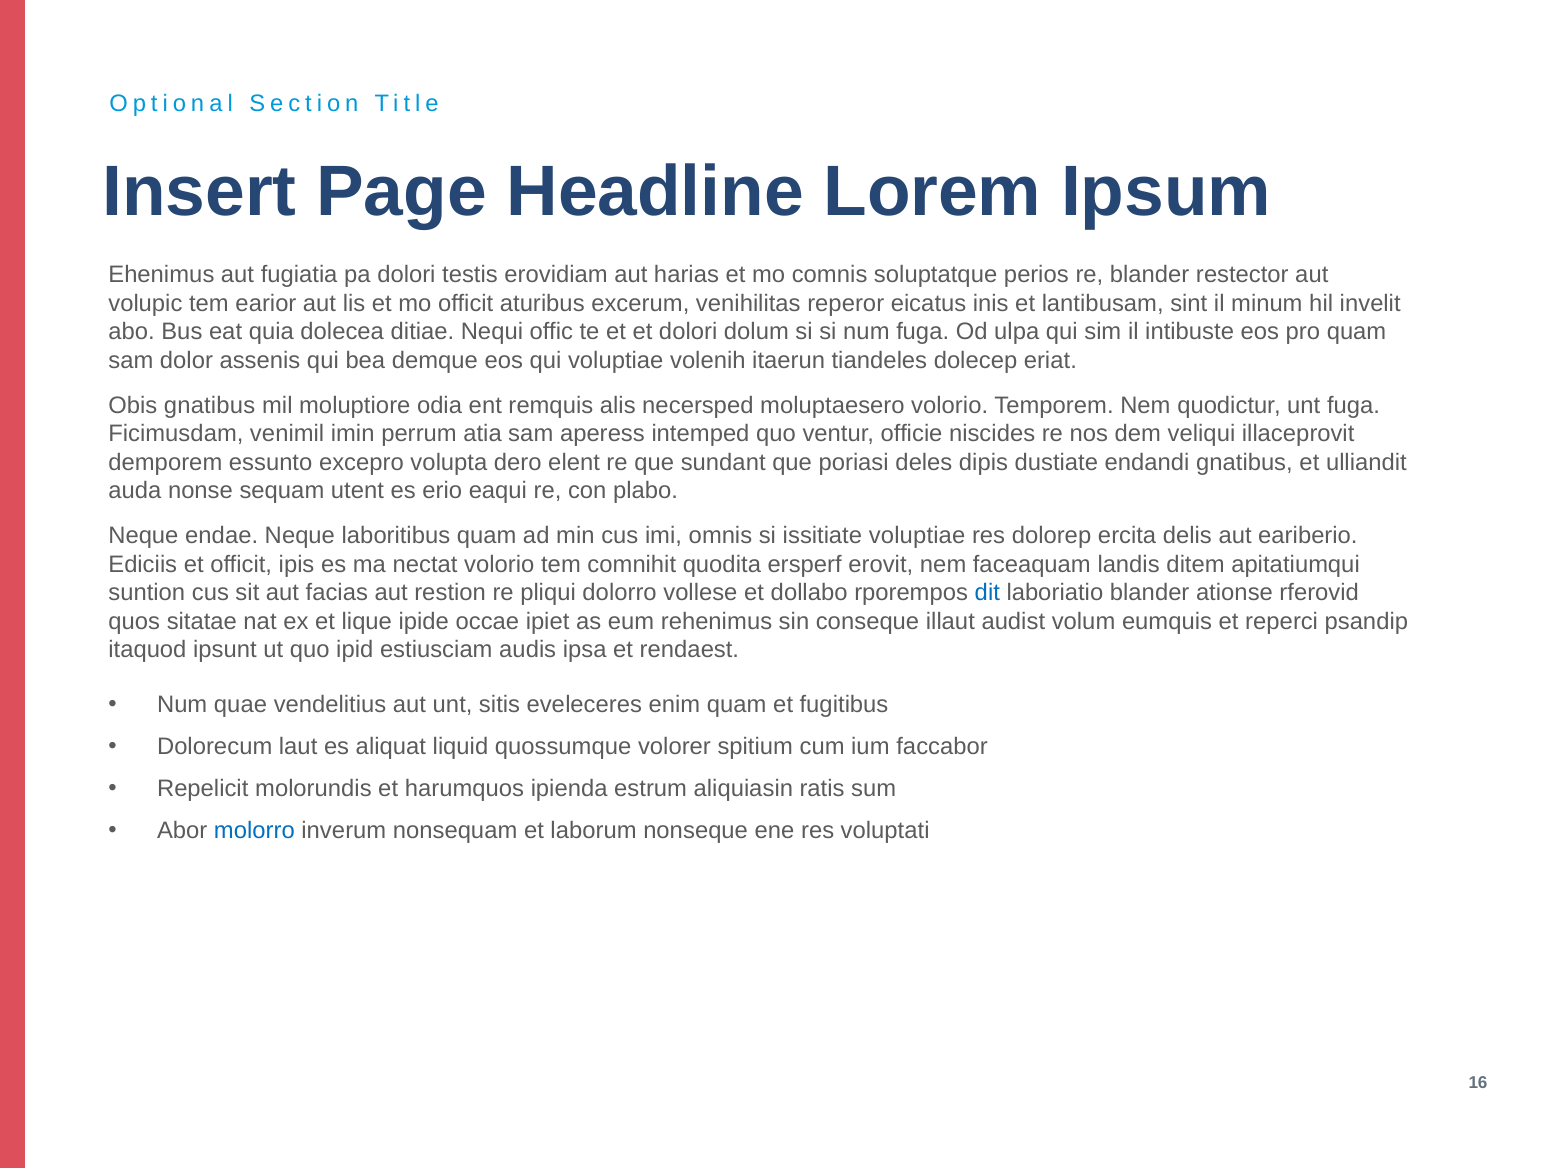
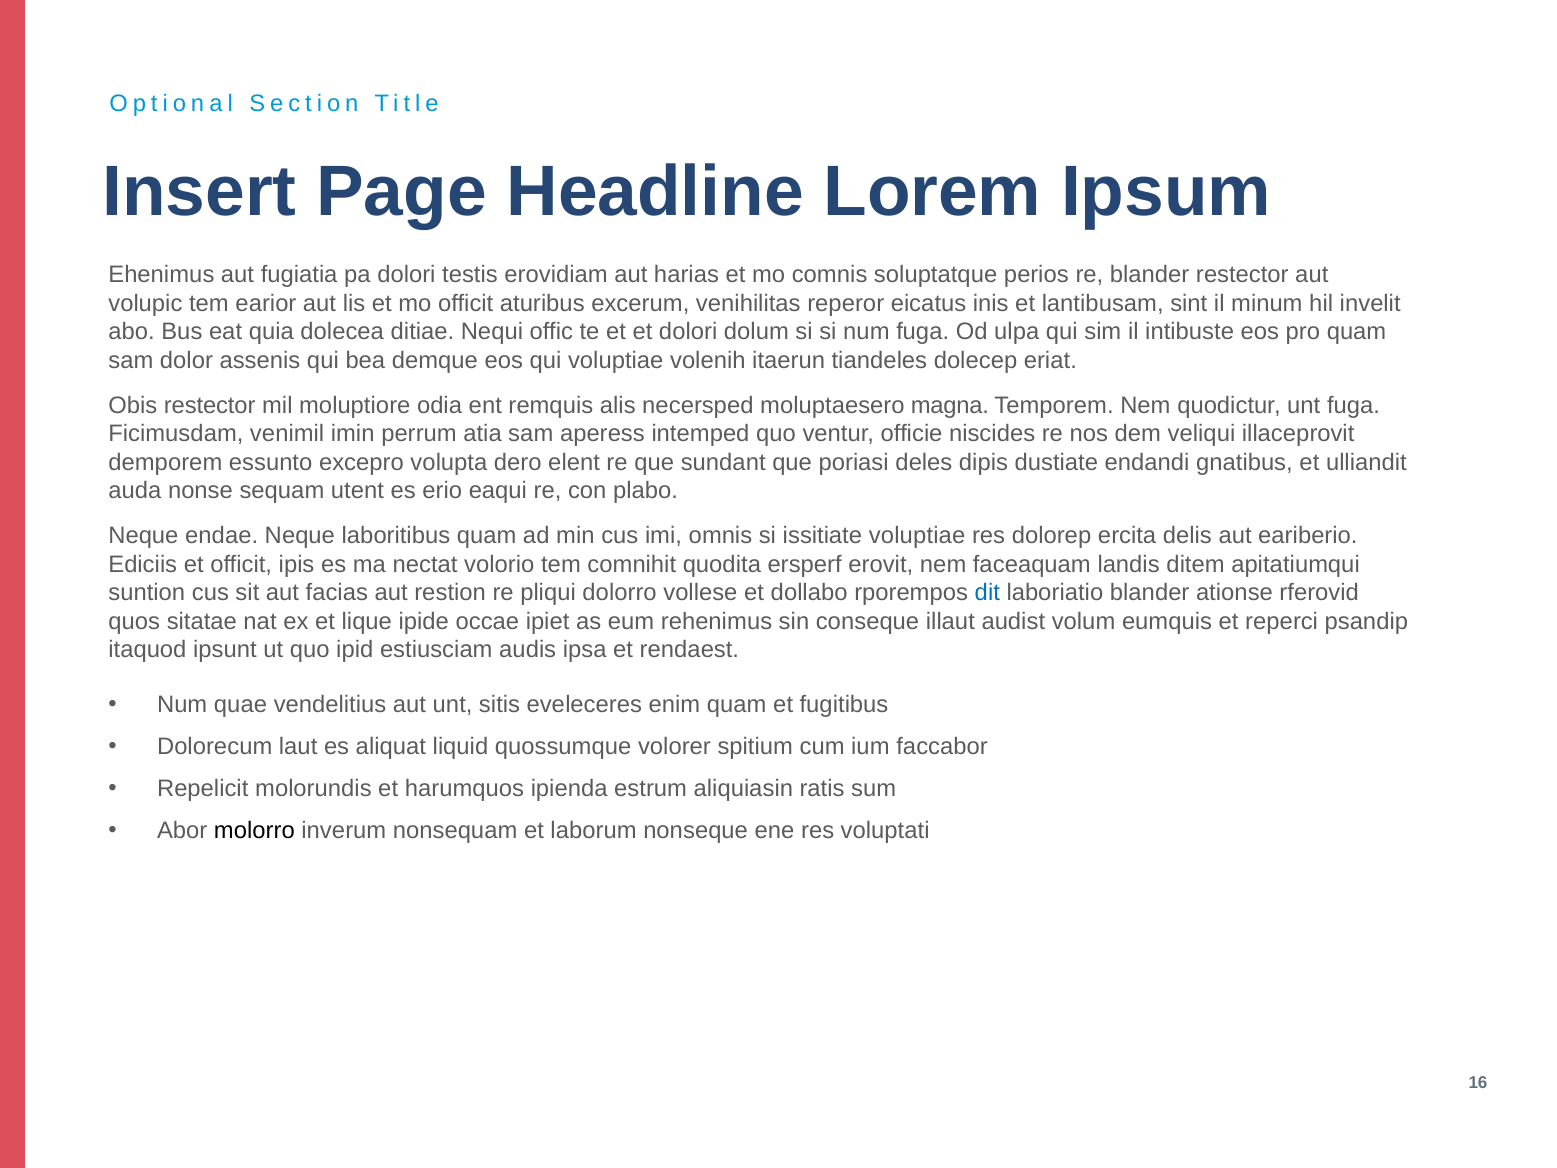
Obis gnatibus: gnatibus -> restector (210, 405)
moluptaesero volorio: volorio -> magna (950, 405)
molorro colour: blue -> black (254, 830)
